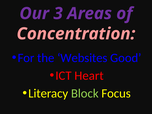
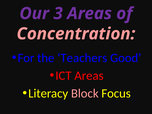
Websites: Websites -> Teachers (82, 58)
ICT Heart: Heart -> Areas (89, 76)
Block colour: light green -> pink (85, 93)
